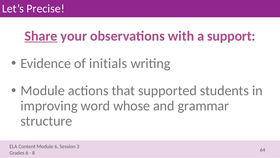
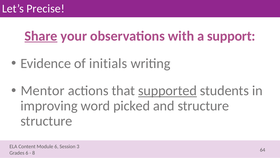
Module: Module -> Mentor (43, 90)
supported underline: none -> present (167, 90)
whose: whose -> picked (132, 106)
and grammar: grammar -> structure (203, 106)
